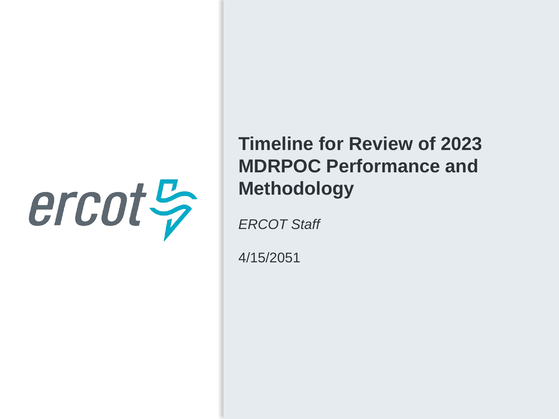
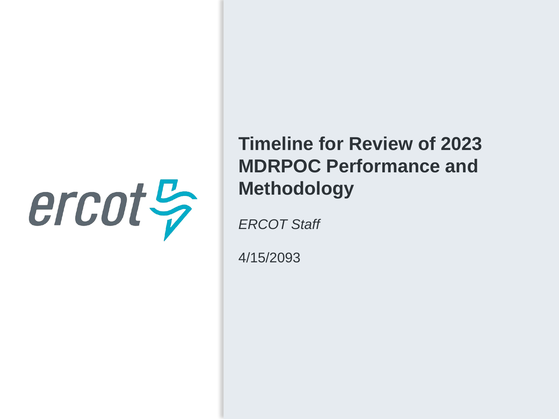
4/15/2051: 4/15/2051 -> 4/15/2093 (269, 258)
